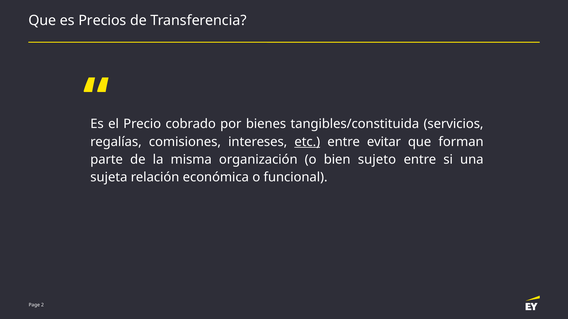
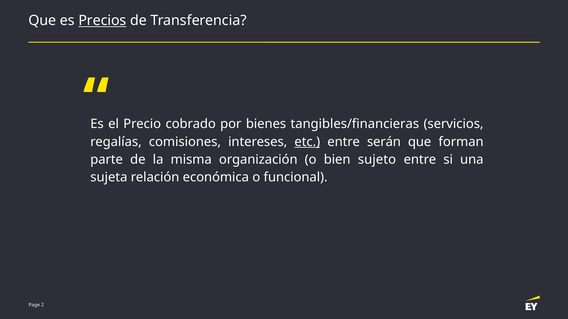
Precios underline: none -> present (102, 21)
tangibles/constituida: tangibles/constituida -> tangibles/financieras (355, 124)
evitar: evitar -> serán (384, 142)
